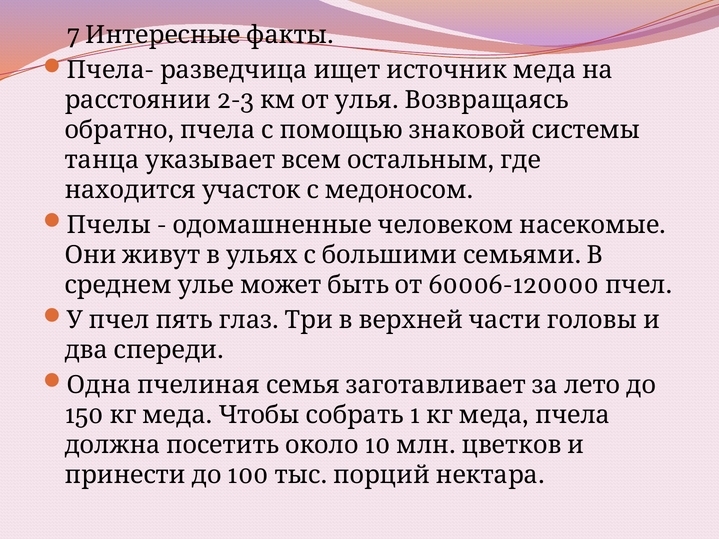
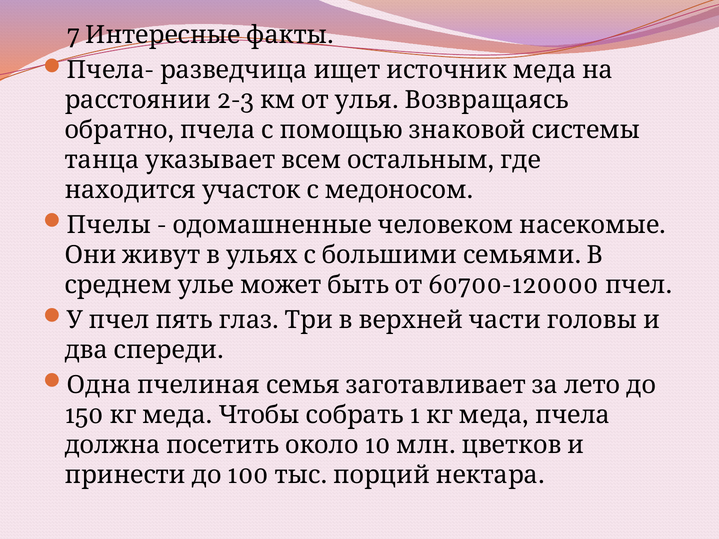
60006-120000: 60006-120000 -> 60700-120000 (514, 285)
